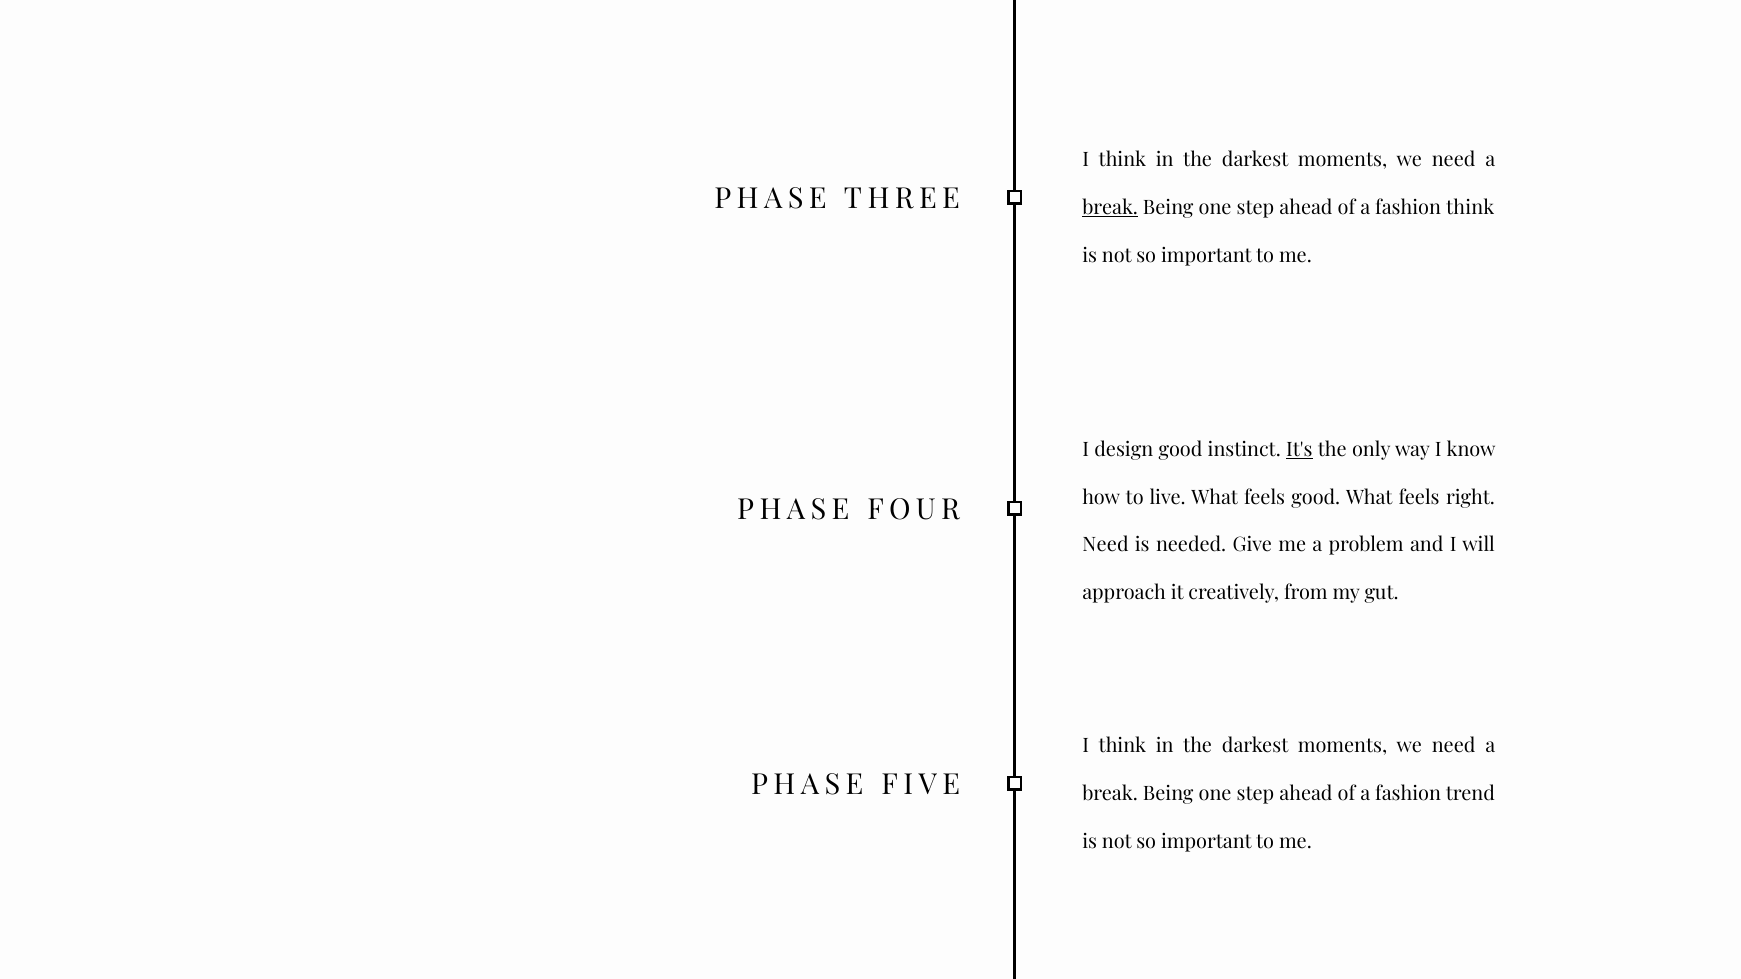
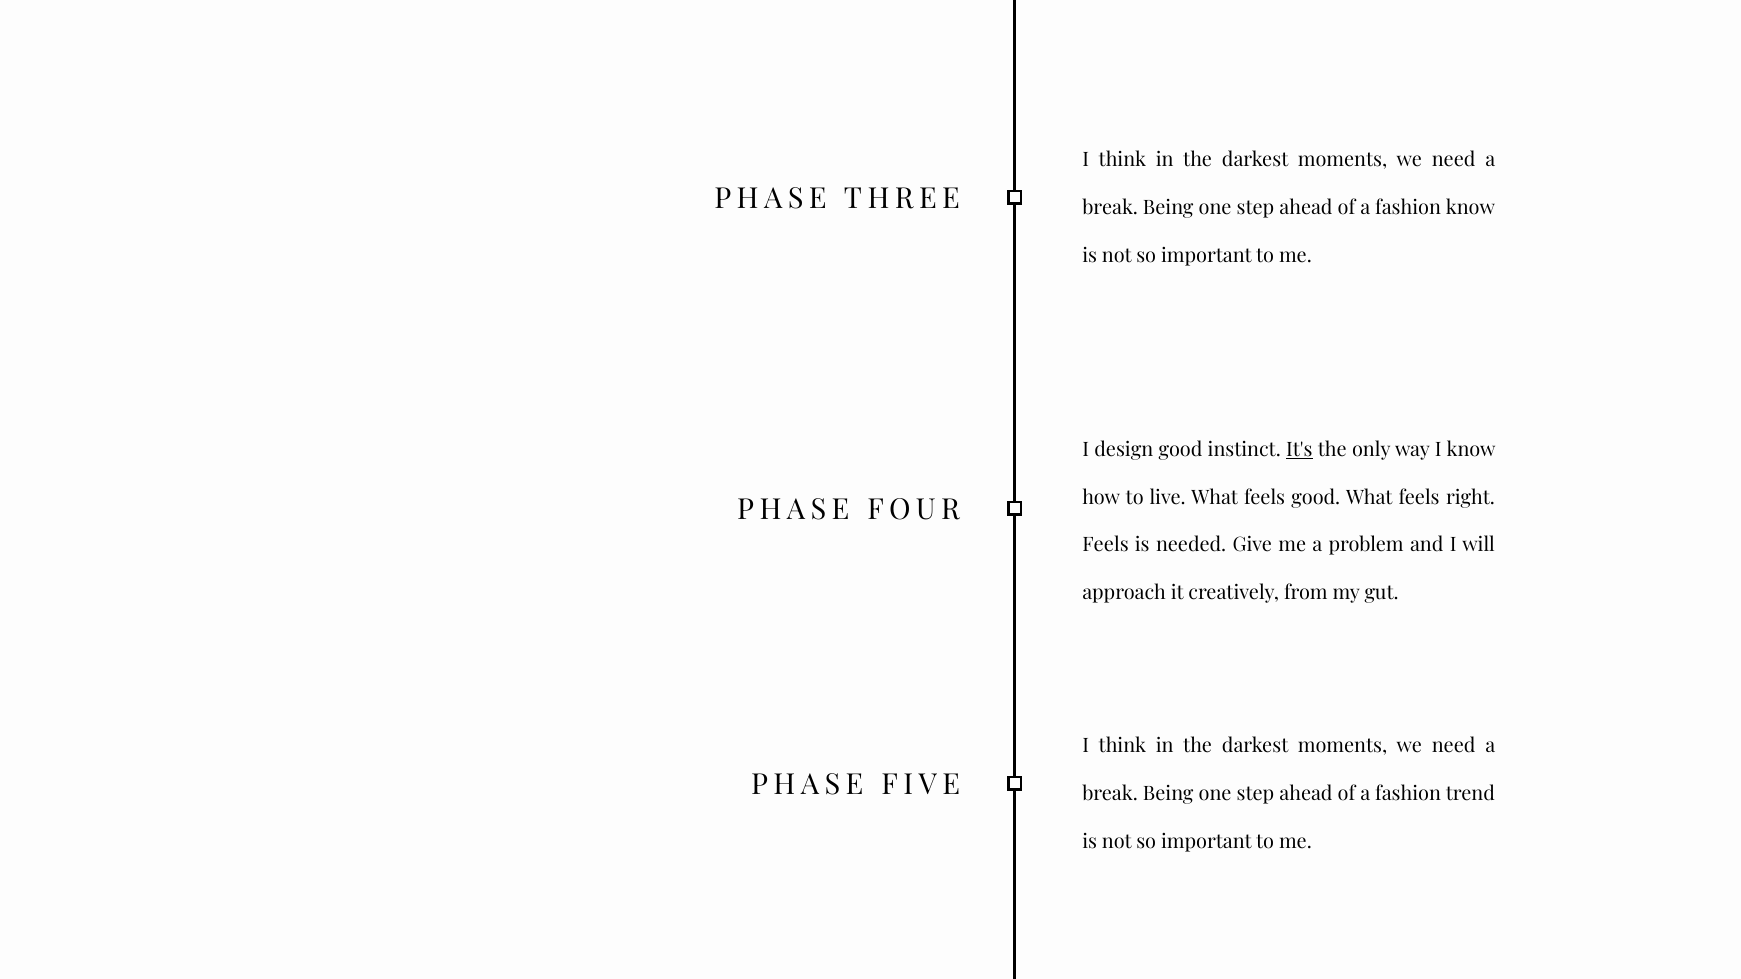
break underline: present -> none (1110, 208)
fashion think: think -> know (1470, 208)
Need: Need -> Feels (1106, 545)
